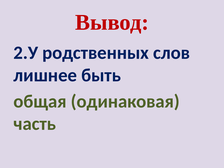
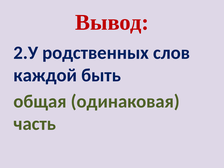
лишнее: лишнее -> каждой (45, 75)
